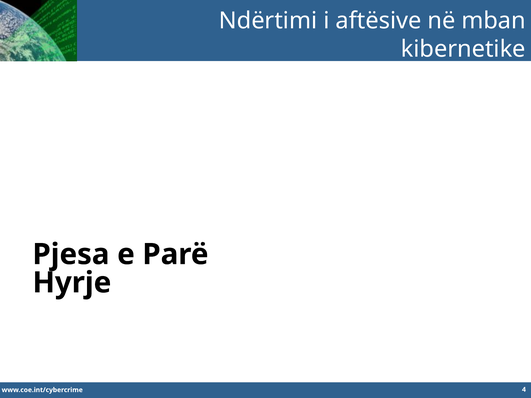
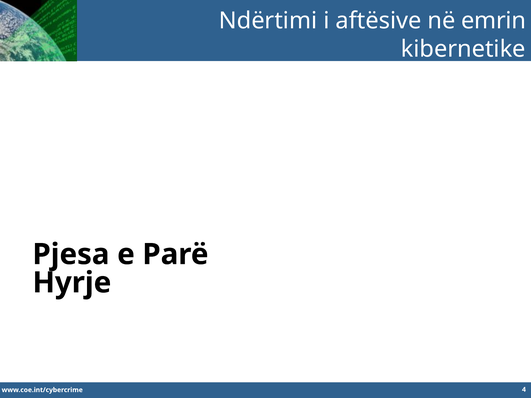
mban: mban -> emrin (494, 21)
